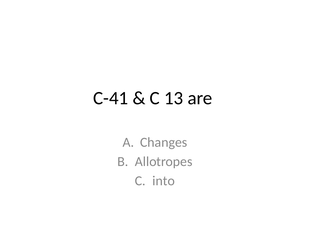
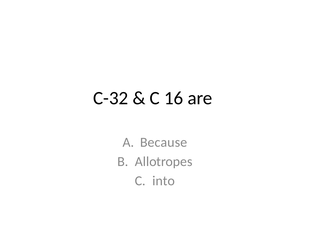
C-41: C-41 -> C-32 (111, 98)
13: 13 -> 16 (174, 98)
Changes: Changes -> Because (164, 143)
